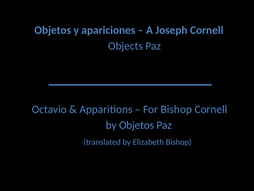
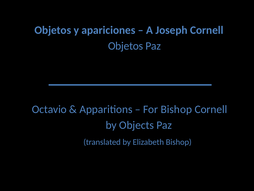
Objects: Objects -> Objetos (126, 46)
by Objetos: Objetos -> Objects (137, 125)
